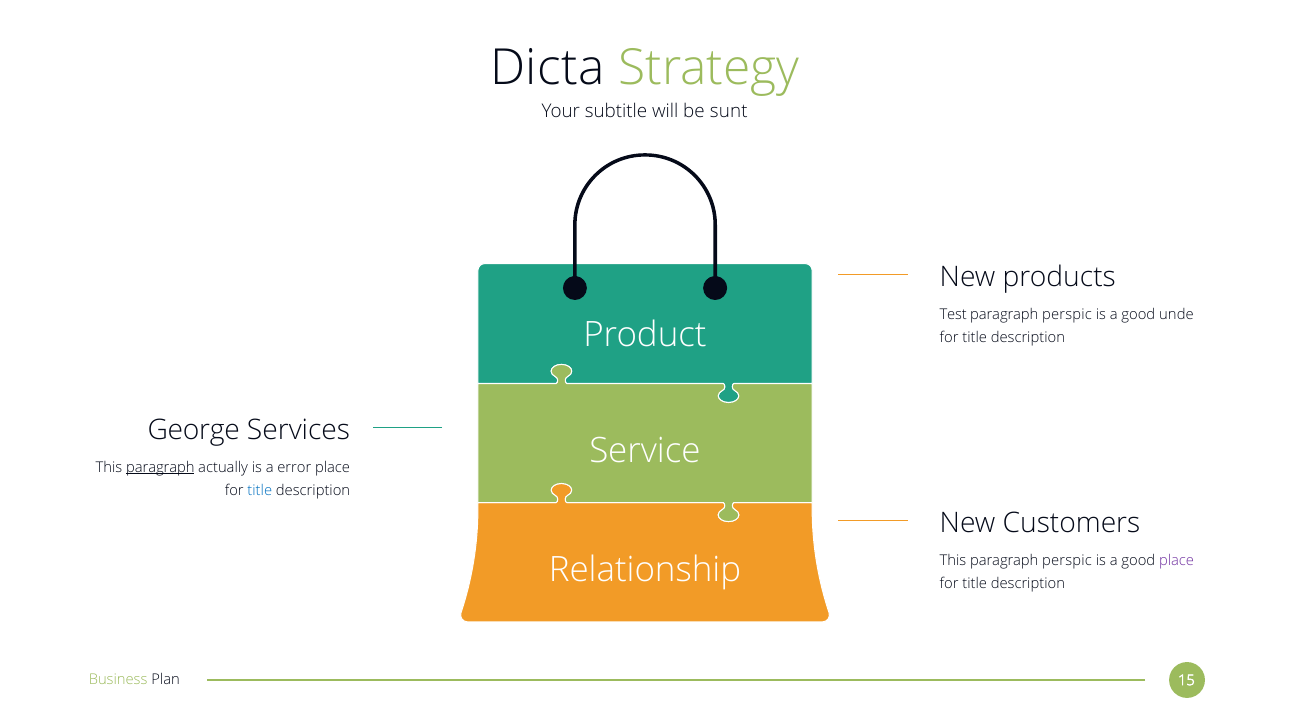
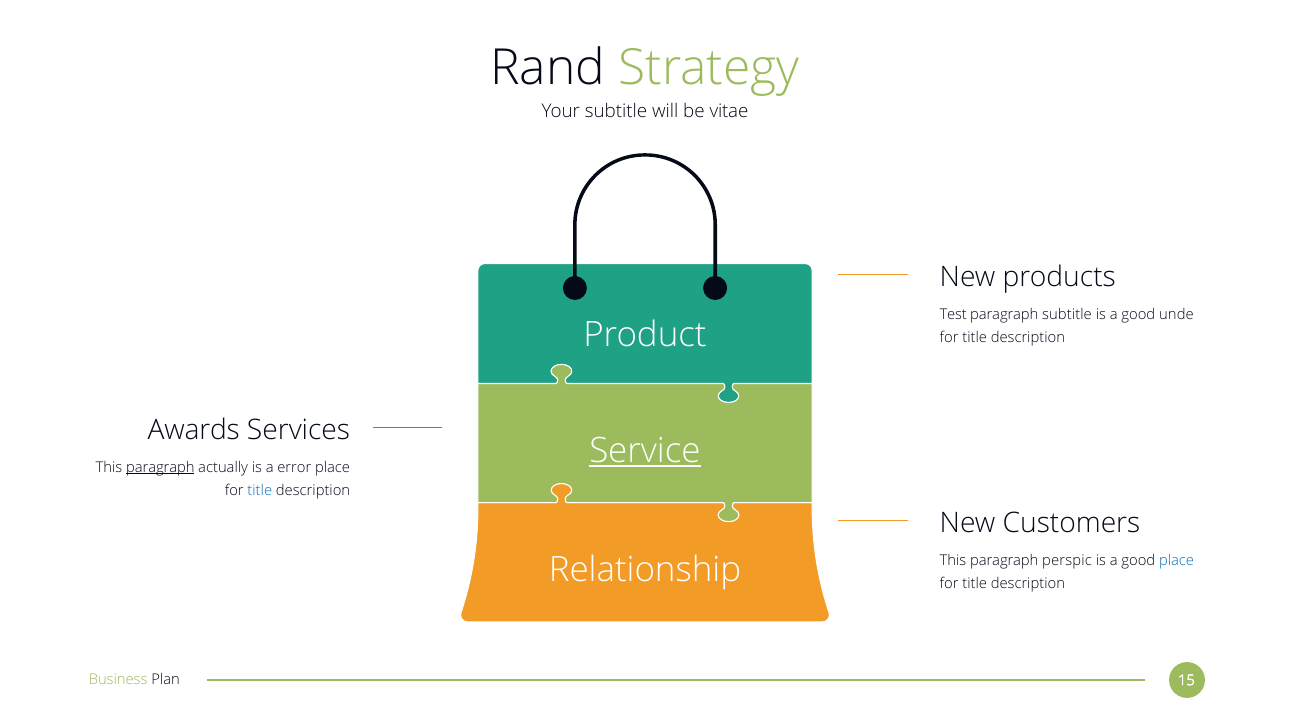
Dicta: Dicta -> Rand (548, 68)
sunt: sunt -> vitae (729, 111)
perspic: perspic -> subtitle (1067, 314)
George: George -> Awards (194, 430)
Service underline: none -> present (645, 450)
place colour: purple -> blue (1177, 560)
